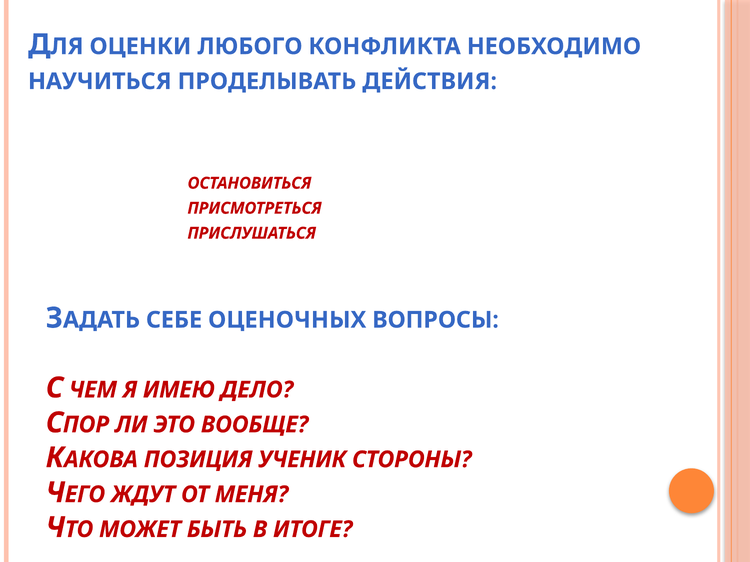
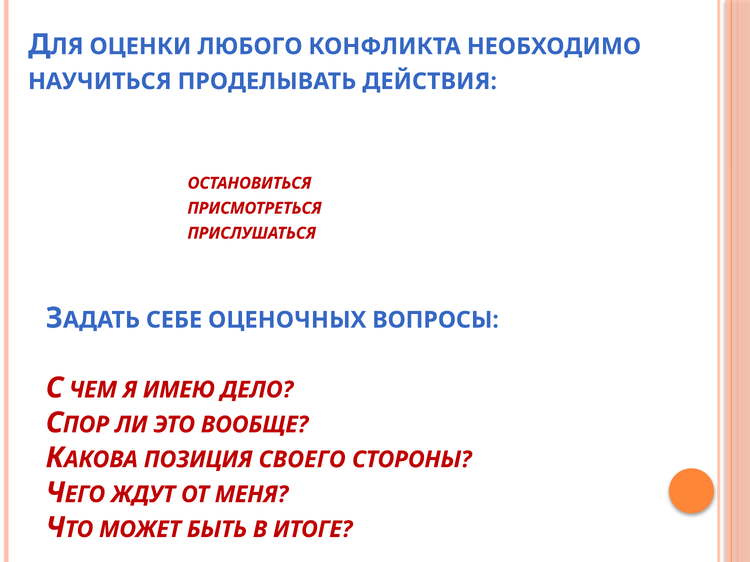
УЧЕНИК: УЧЕНИК -> СВОЕГО (302, 460)
